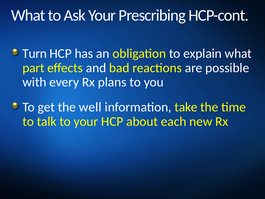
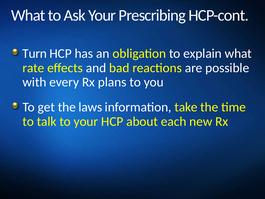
part: part -> rate (33, 68)
well: well -> laws (90, 107)
